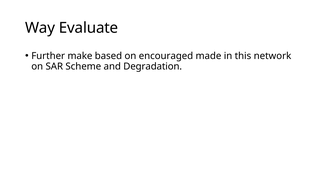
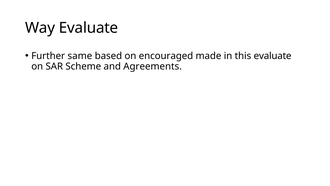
make: make -> same (80, 56)
this network: network -> evaluate (273, 56)
Degradation: Degradation -> Agreements (153, 66)
